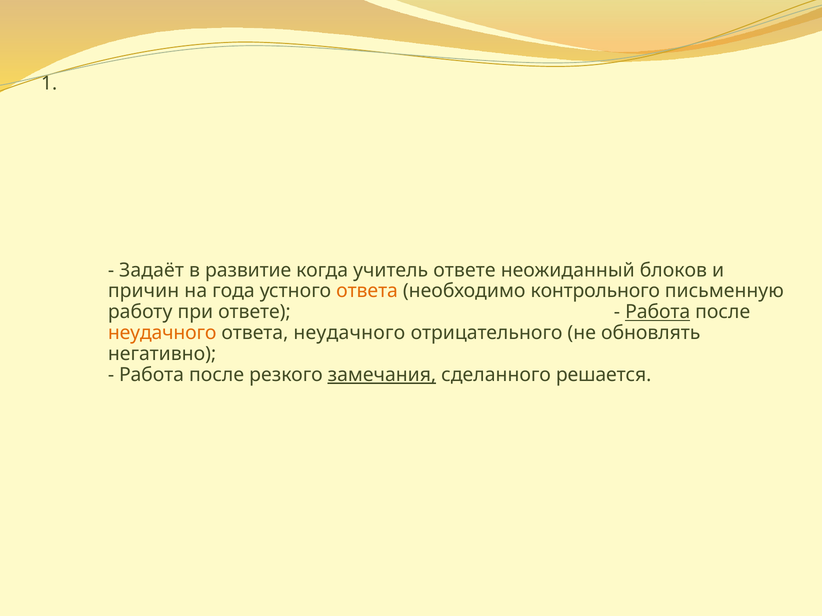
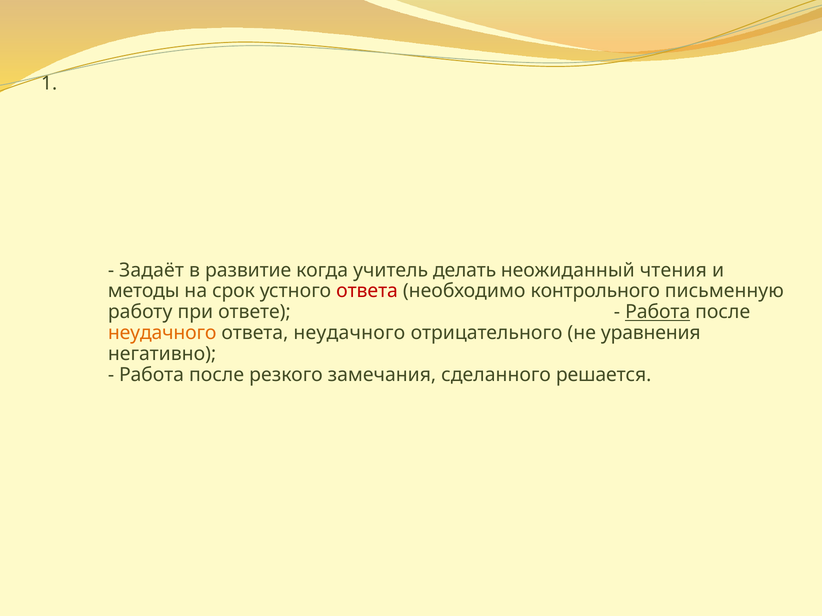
учитель ответе: ответе -> делать (465, 270)
блоков: блоков -> чтения (673, 270)
причин: причин -> методы (144, 291)
года: года -> срок (234, 291)
ответа colour: orange -> red (367, 291)
обновлять: обновлять -> уравнения (651, 333)
замечания underline: present -> none (382, 375)
